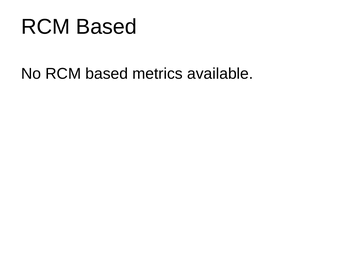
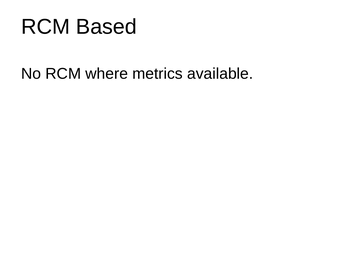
No RCM based: based -> where (107, 74)
